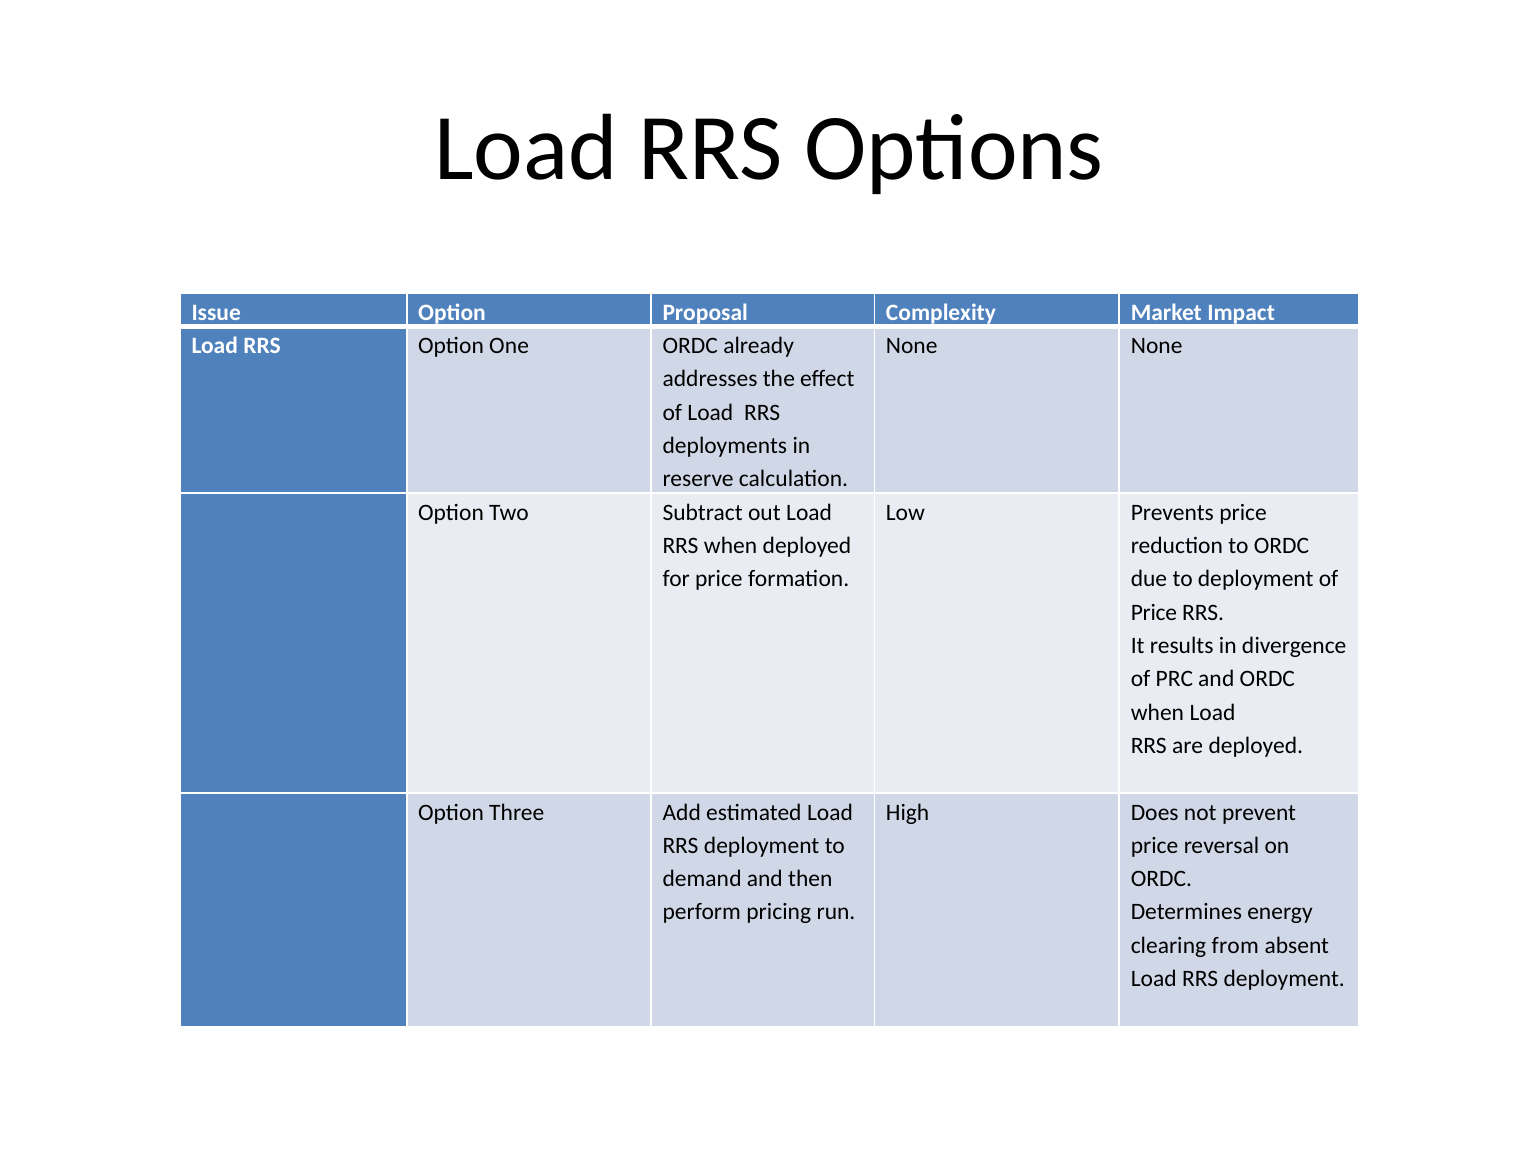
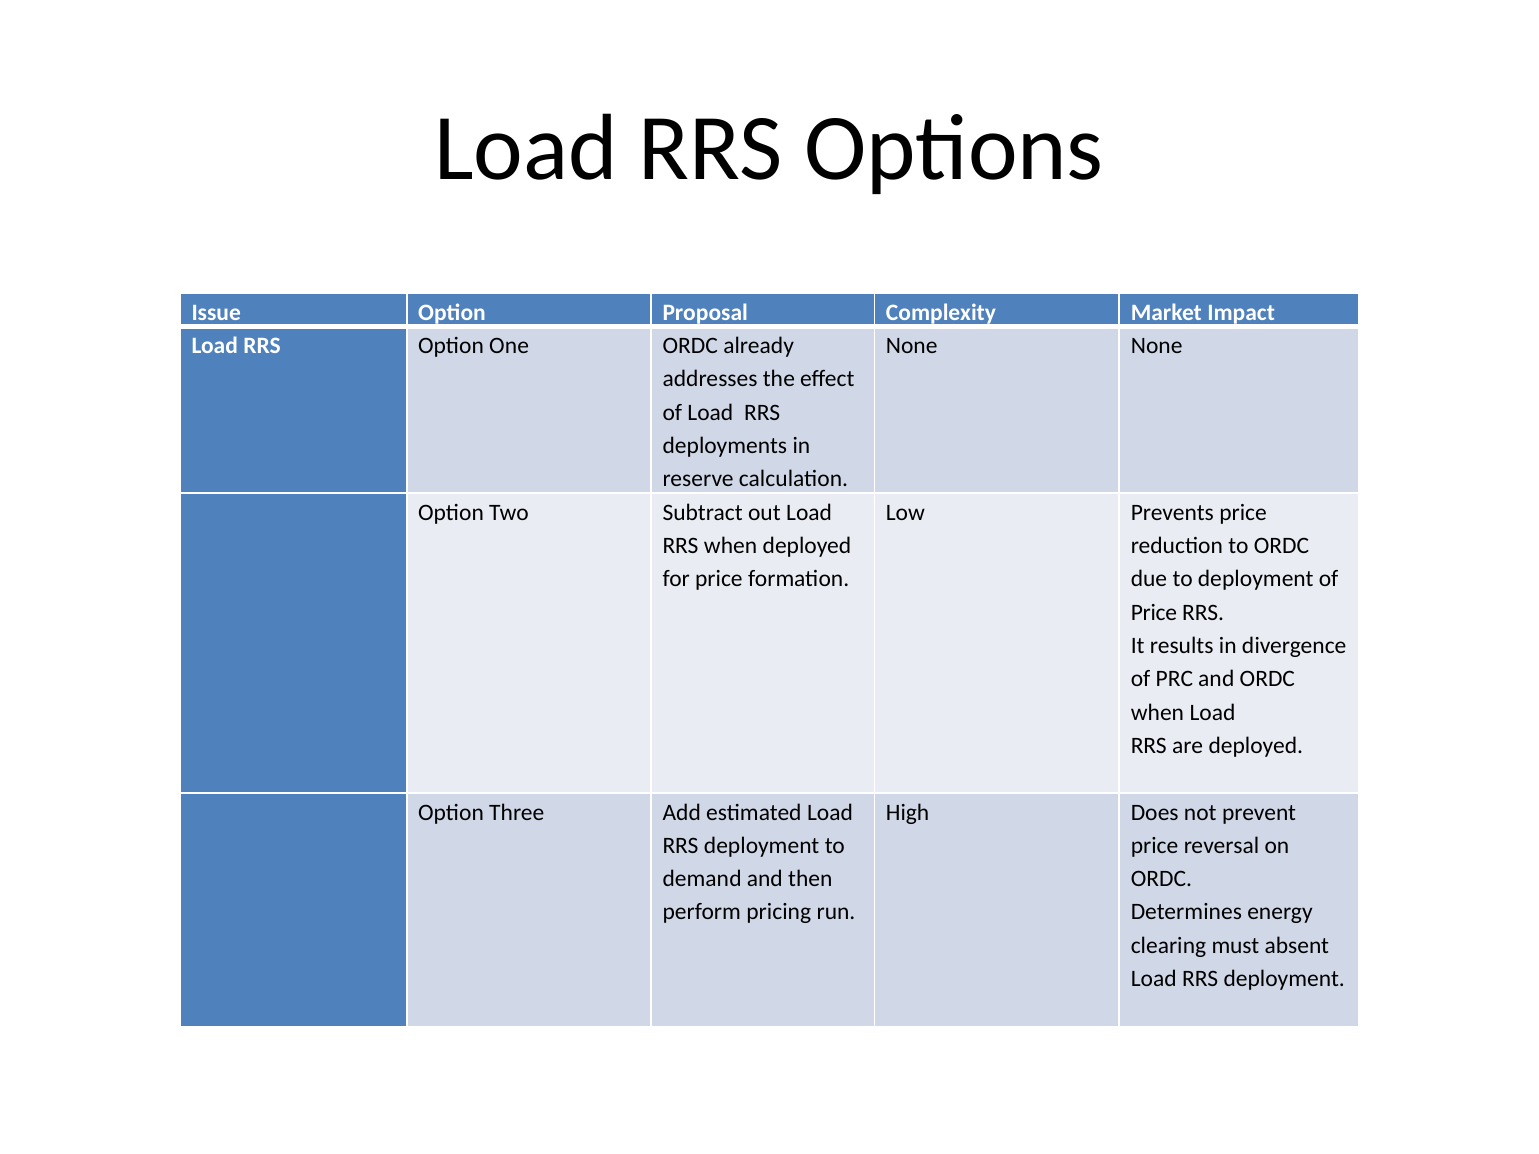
from: from -> must (1235, 946)
